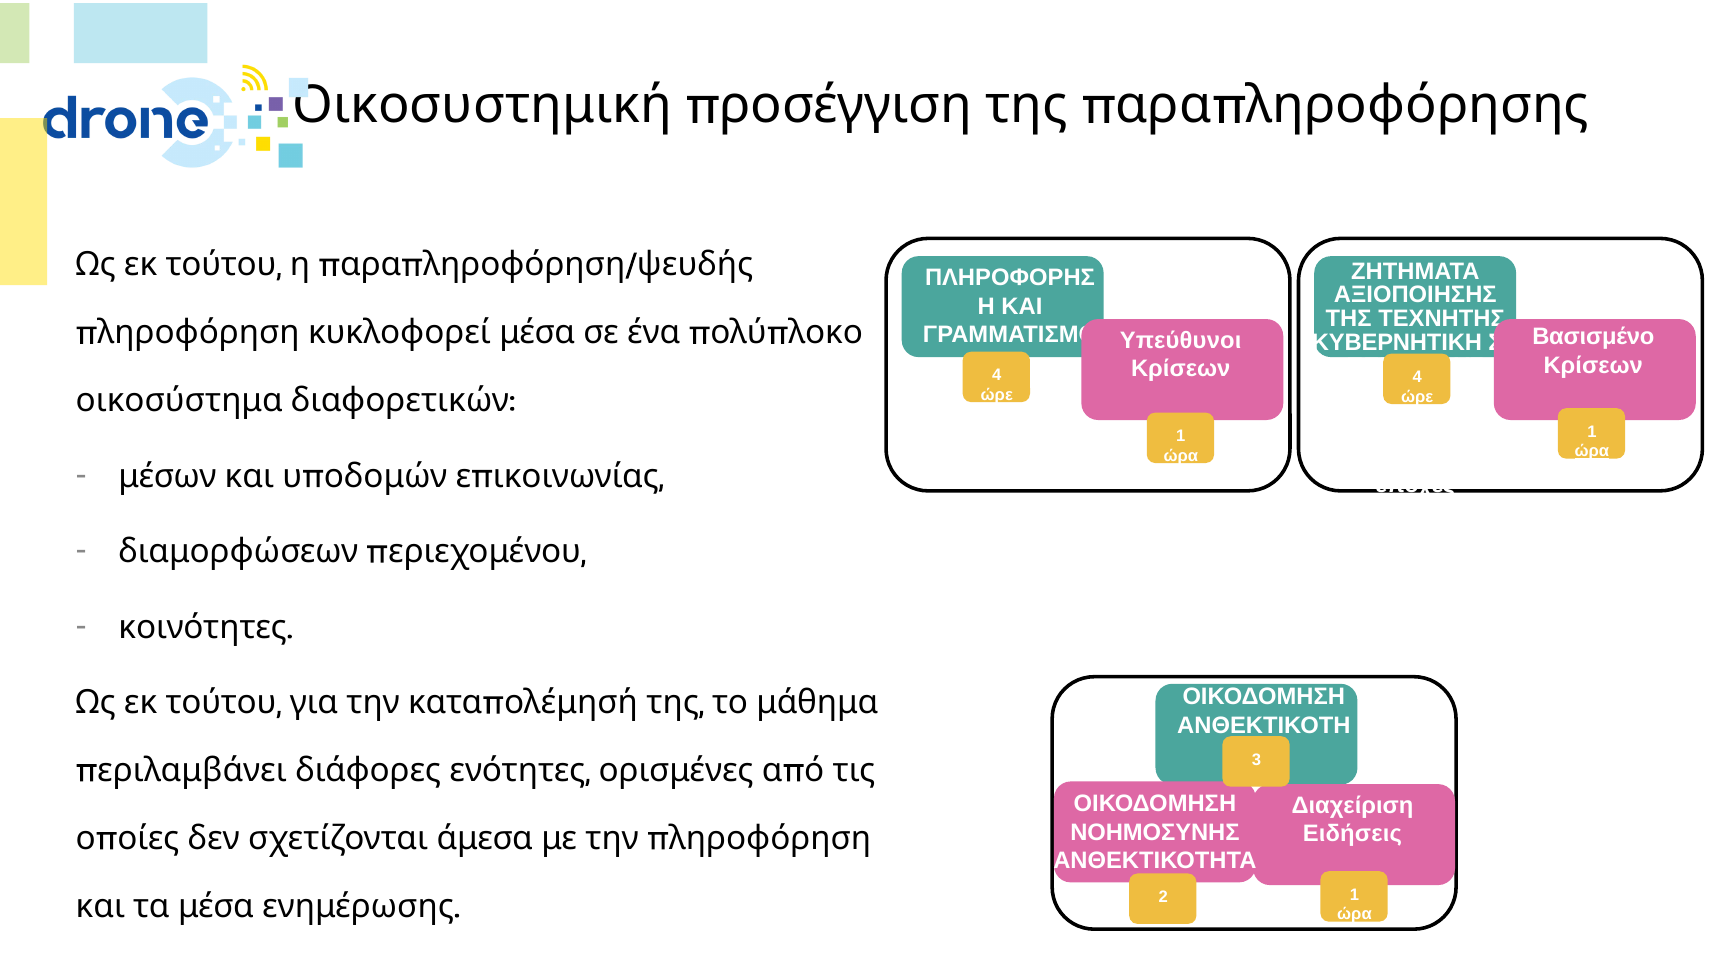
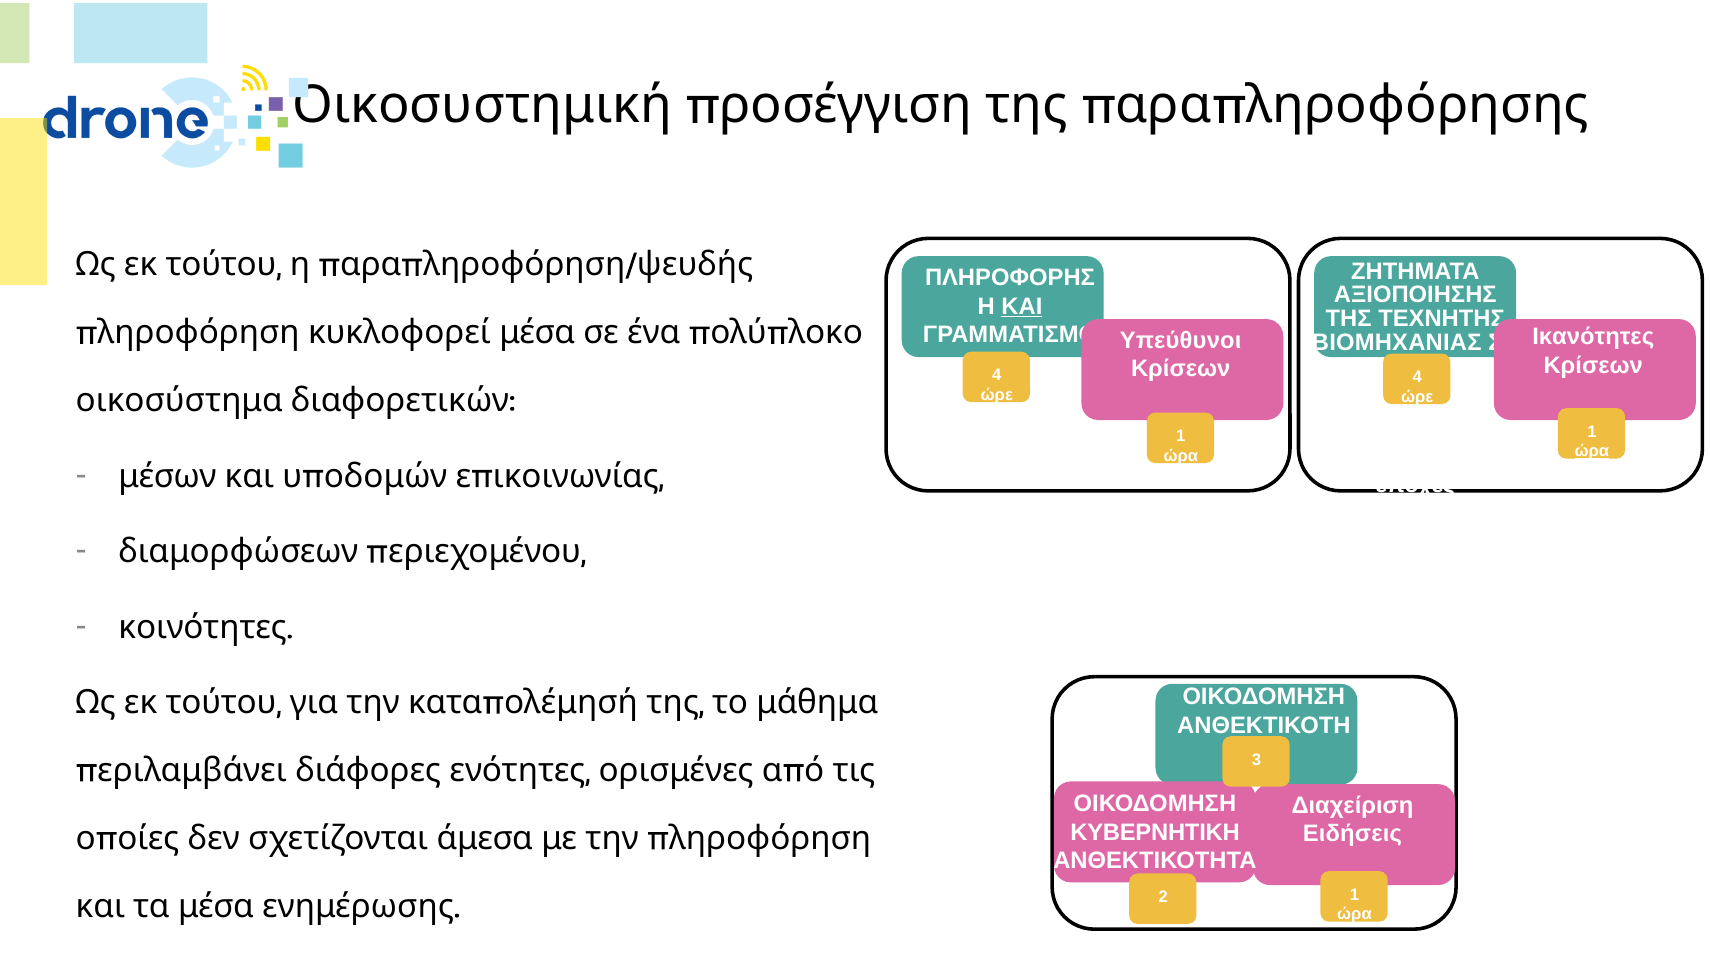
ΚΑΙ underline: none -> present (1022, 306)
Βασισμένο: Βασισμένο -> Ικανότητες (1593, 337)
ΚΥΒΕΡΝΗΤΙΚΗ: ΚΥΒΕΡΝΗΤΙΚΗ -> ΒΙΟΜΗΧΑΝΙΑΣ (1397, 342)
ΝΟΗΜΟΣΥΝΗΣ: ΝΟΗΜΟΣΥΝΗΣ -> ΚΥΒΕΡΝΗΤΙΚΗ (1155, 832)
